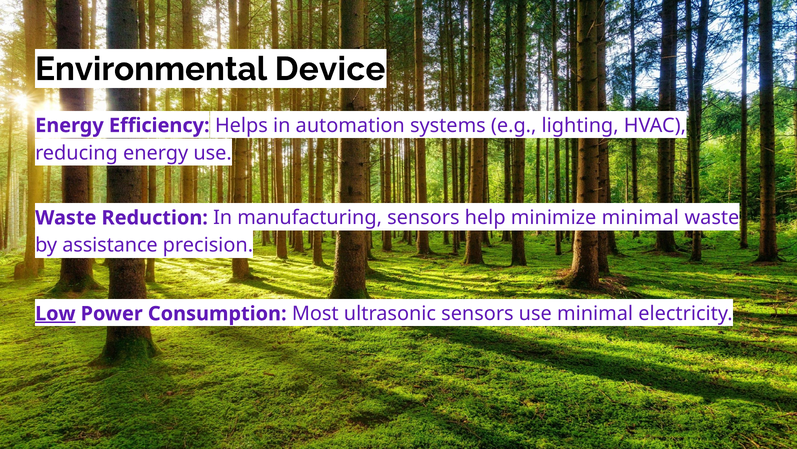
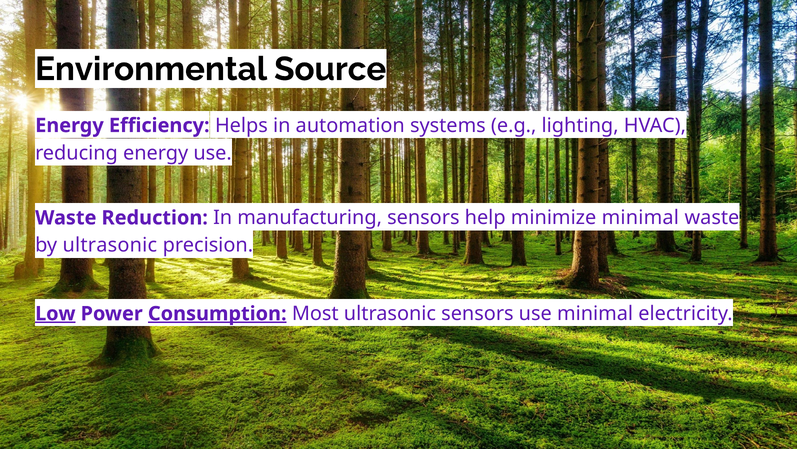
Device: Device -> Source (330, 69)
by assistance: assistance -> ultrasonic (110, 245)
Consumption underline: none -> present (217, 313)
